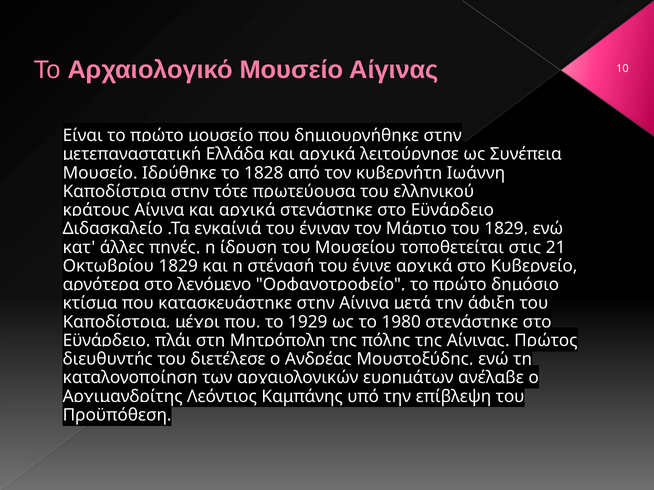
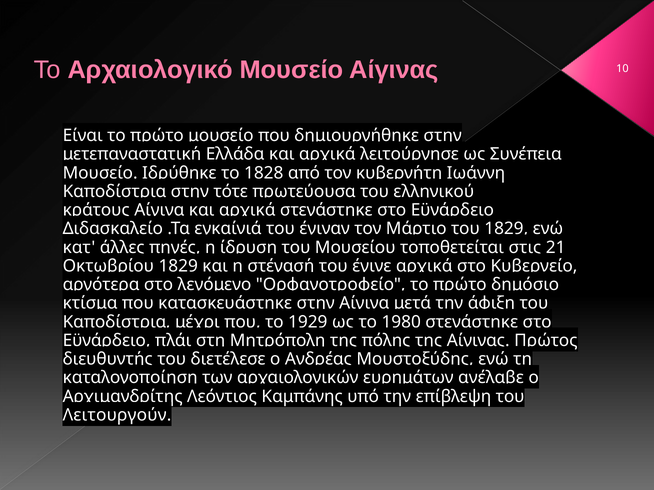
Προϋπόθεση: Προϋπόθεση -> Λειτουργούν (117, 415)
